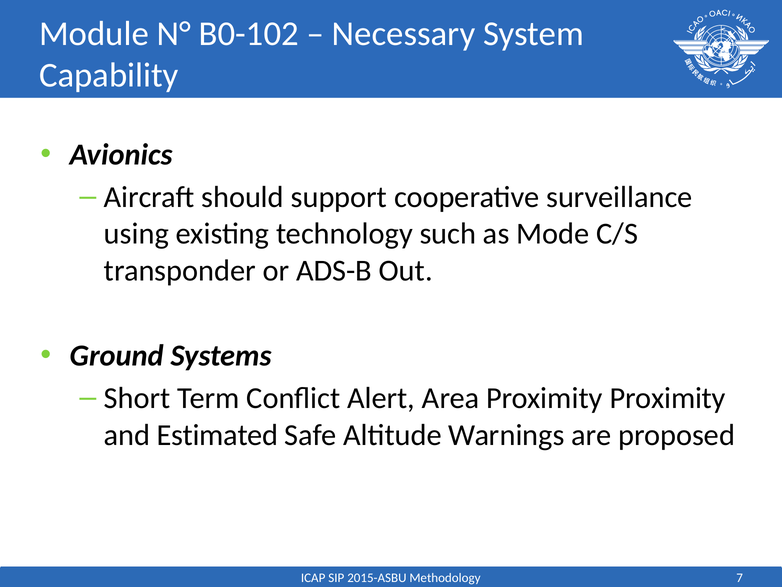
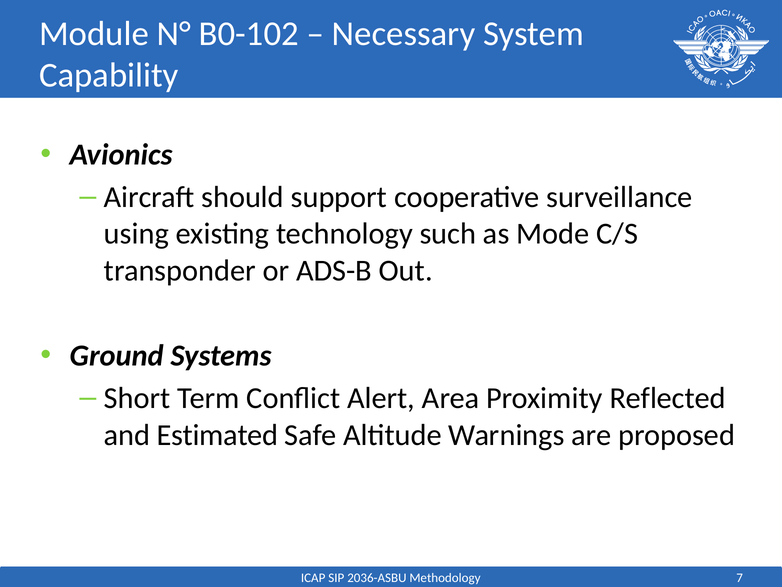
Proximity Proximity: Proximity -> Reflected (668, 398)
2015-ASBU: 2015-ASBU -> 2036-ASBU (377, 577)
